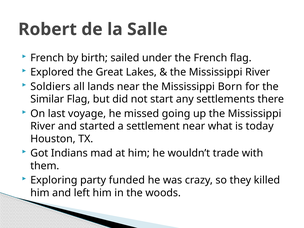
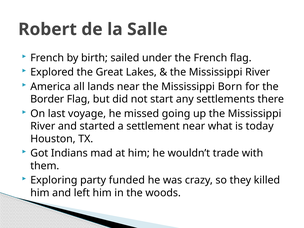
Soldiers: Soldiers -> America (51, 87)
Similar: Similar -> Border (47, 99)
